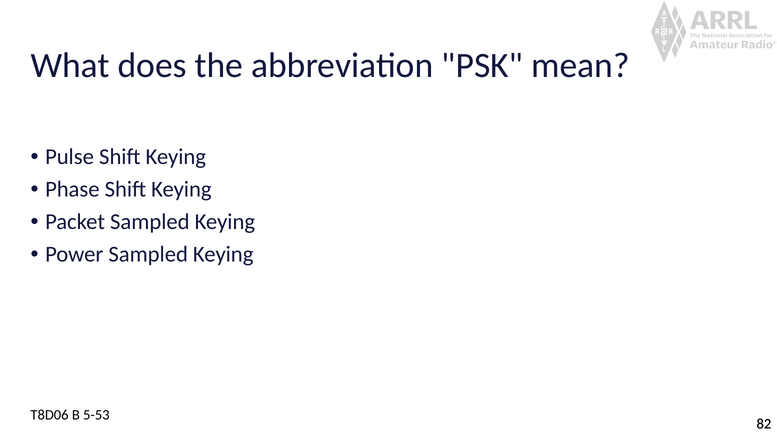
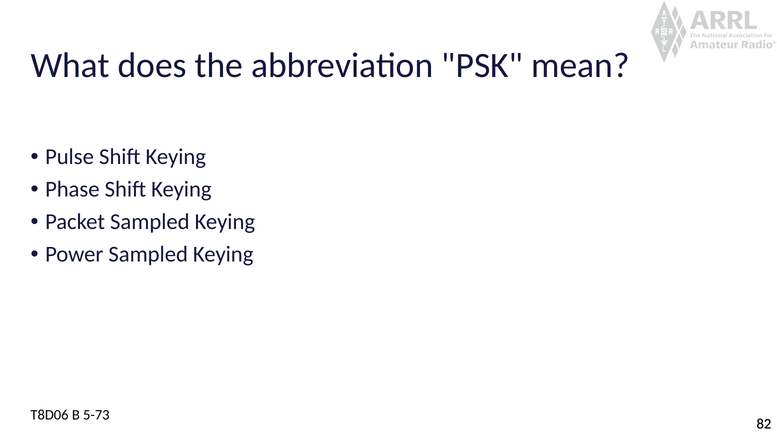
5-53: 5-53 -> 5-73 (96, 415)
